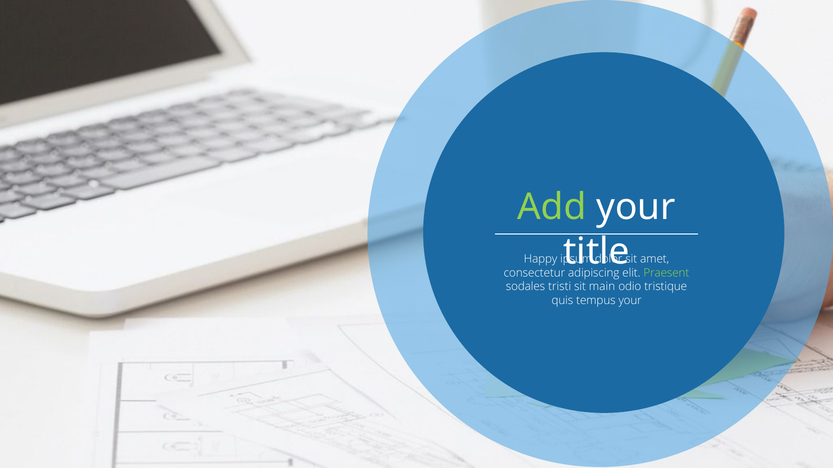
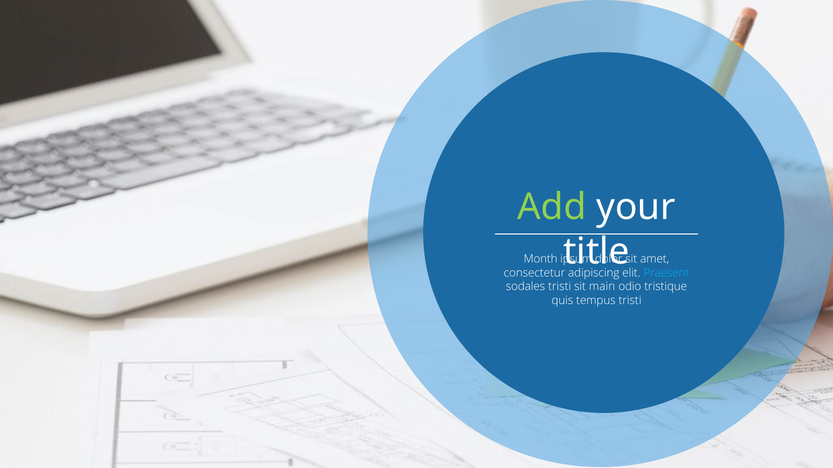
Happy: Happy -> Month (541, 259)
Praesent colour: light green -> light blue (666, 273)
tempus your: your -> tristi (630, 301)
